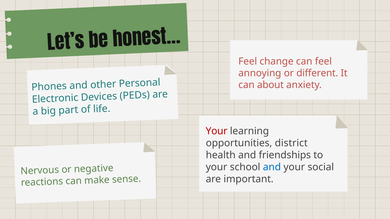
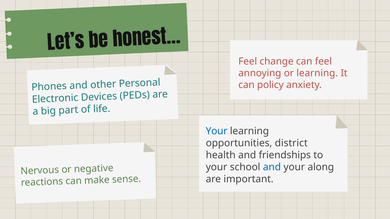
or different: different -> learning (317, 73)
about: about -> policy (270, 85)
Your colour: red -> blue (217, 131)
social: social -> along (321, 167)
